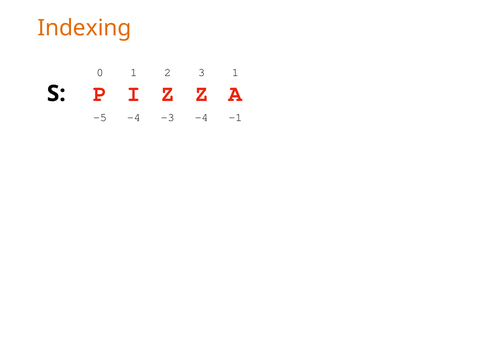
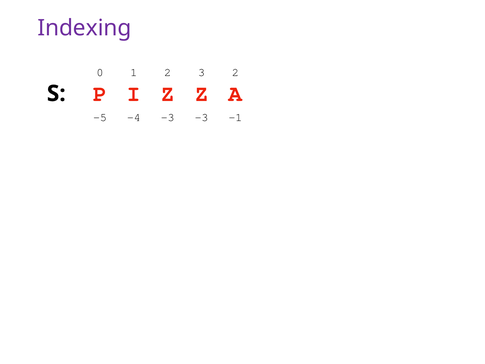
Indexing colour: orange -> purple (84, 28)
3 1: 1 -> 2 (235, 72)
-3 -4: -4 -> -3 (201, 117)
